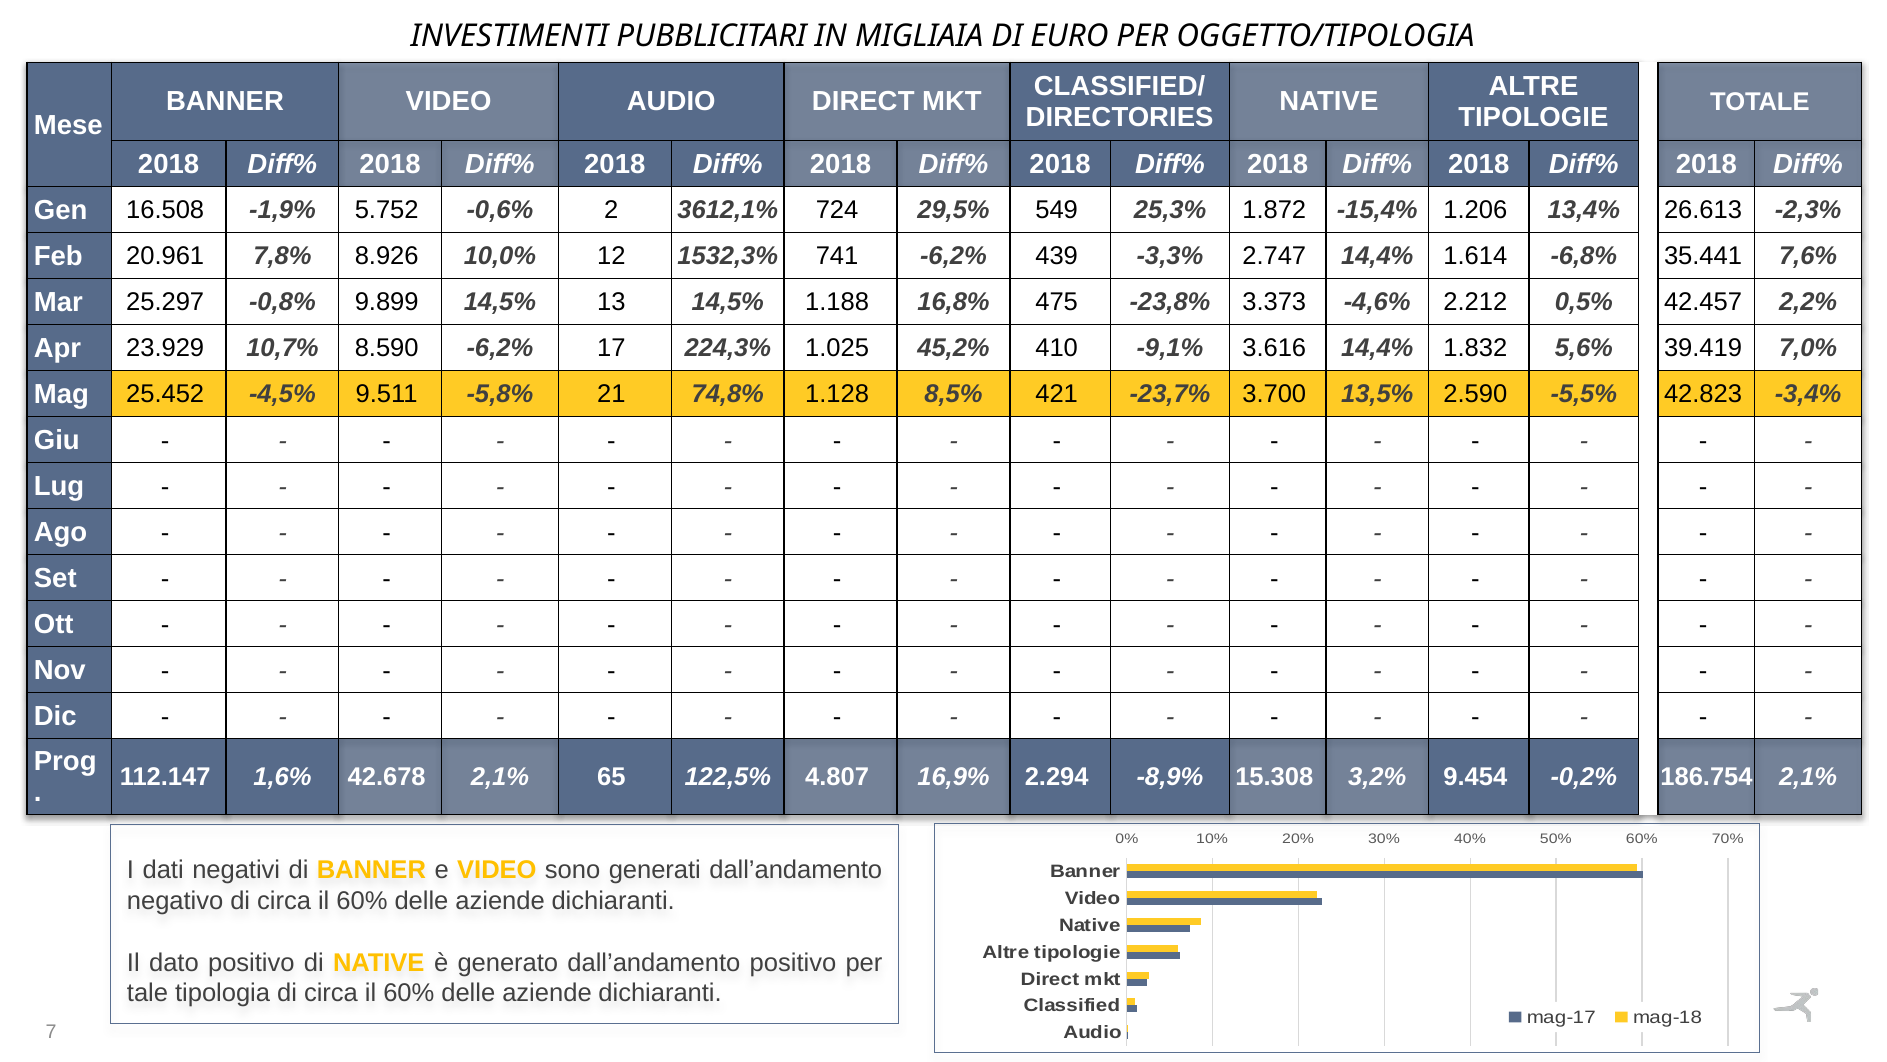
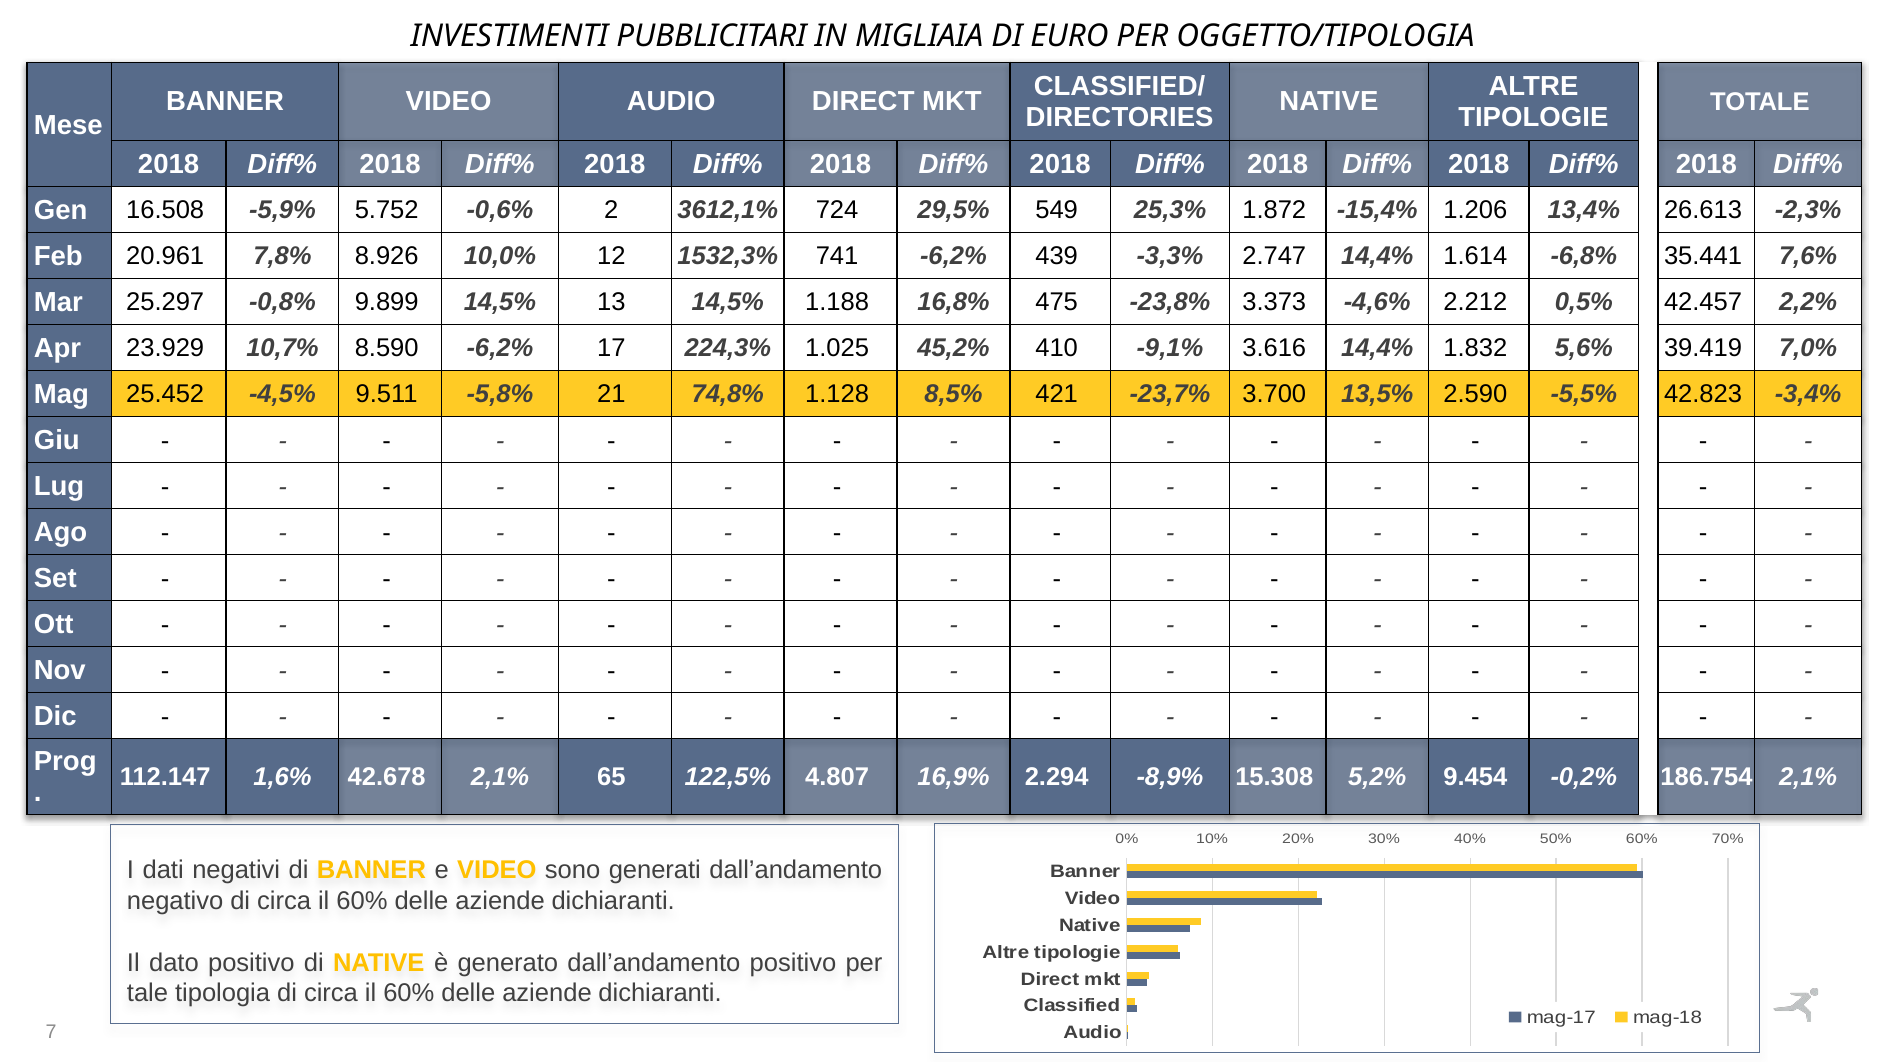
-1,9%: -1,9% -> -5,9% (282, 210)
3,2%: 3,2% -> 5,2% (1377, 777)
